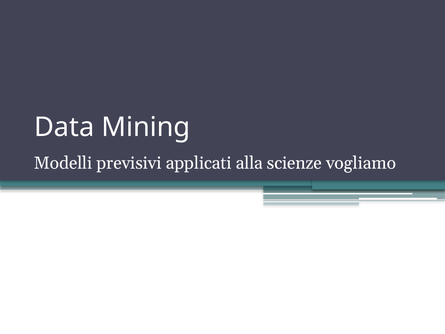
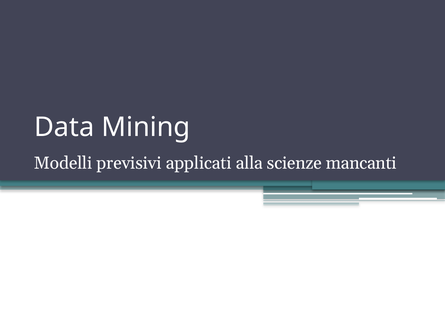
vogliamo: vogliamo -> mancanti (361, 163)
